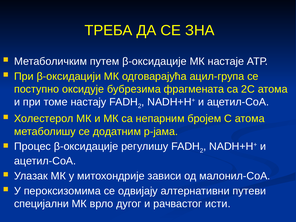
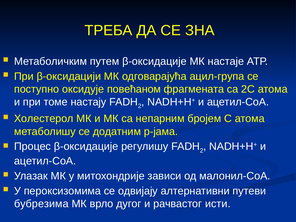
бубрезима: бубрезима -> повећаном (134, 89)
специјални: специјални -> бубрезима (41, 204)
